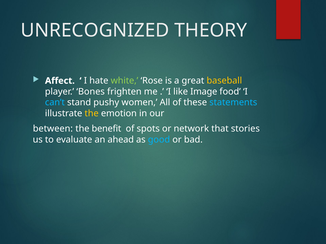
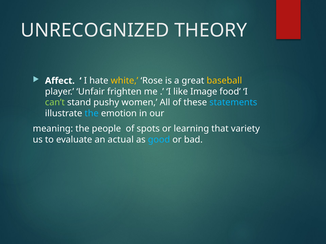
white colour: light green -> yellow (124, 81)
Bones: Bones -> Unfair (91, 92)
can’t colour: light blue -> light green (55, 103)
the colour: yellow -> light blue (92, 114)
between: between -> meaning (53, 129)
benefit: benefit -> people (106, 129)
network: network -> learning (191, 129)
stories: stories -> variety (245, 129)
ahead: ahead -> actual (121, 140)
